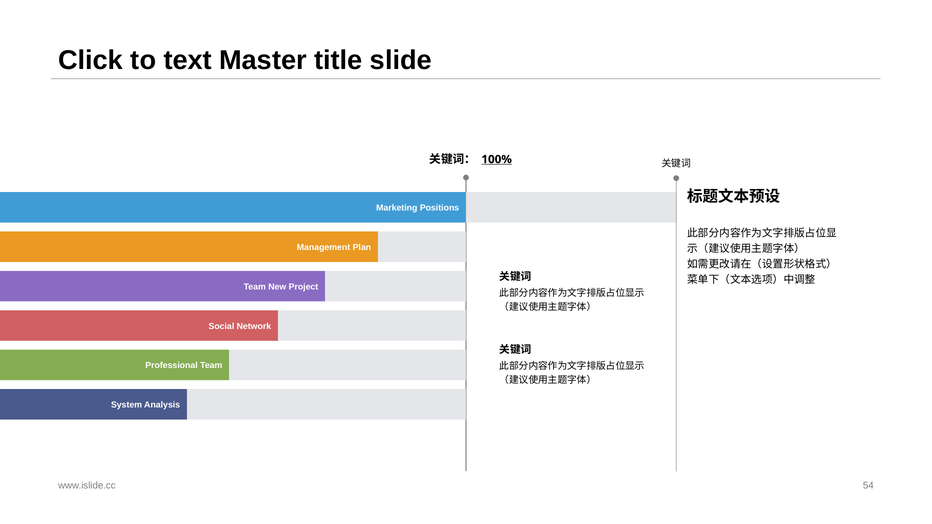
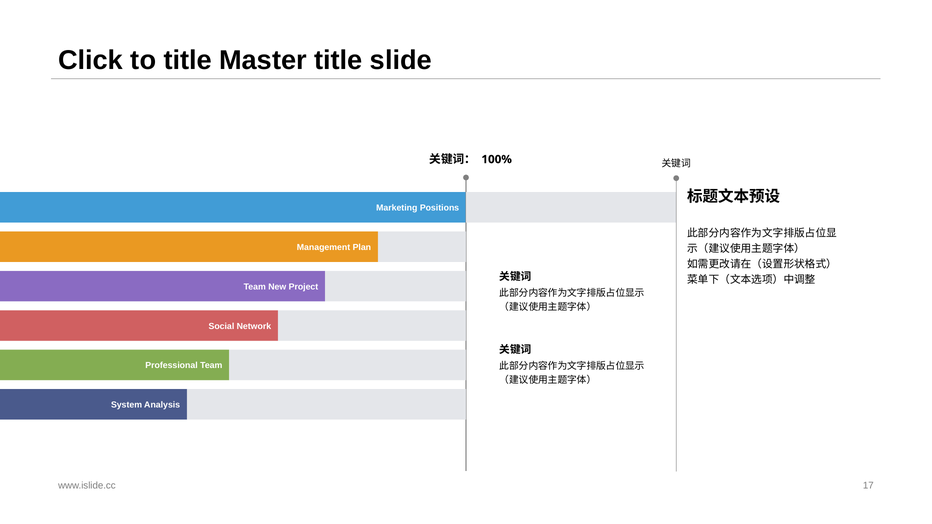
to text: text -> title (188, 60)
100% underline: present -> none (497, 159)
54: 54 -> 17 (868, 486)
